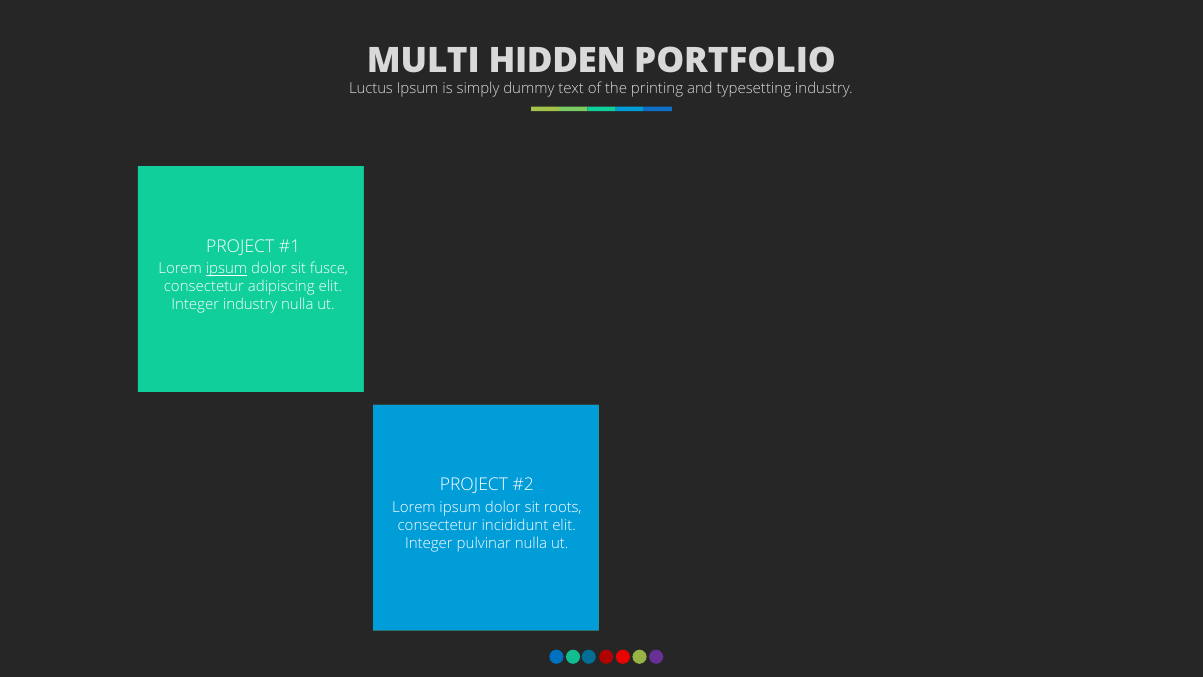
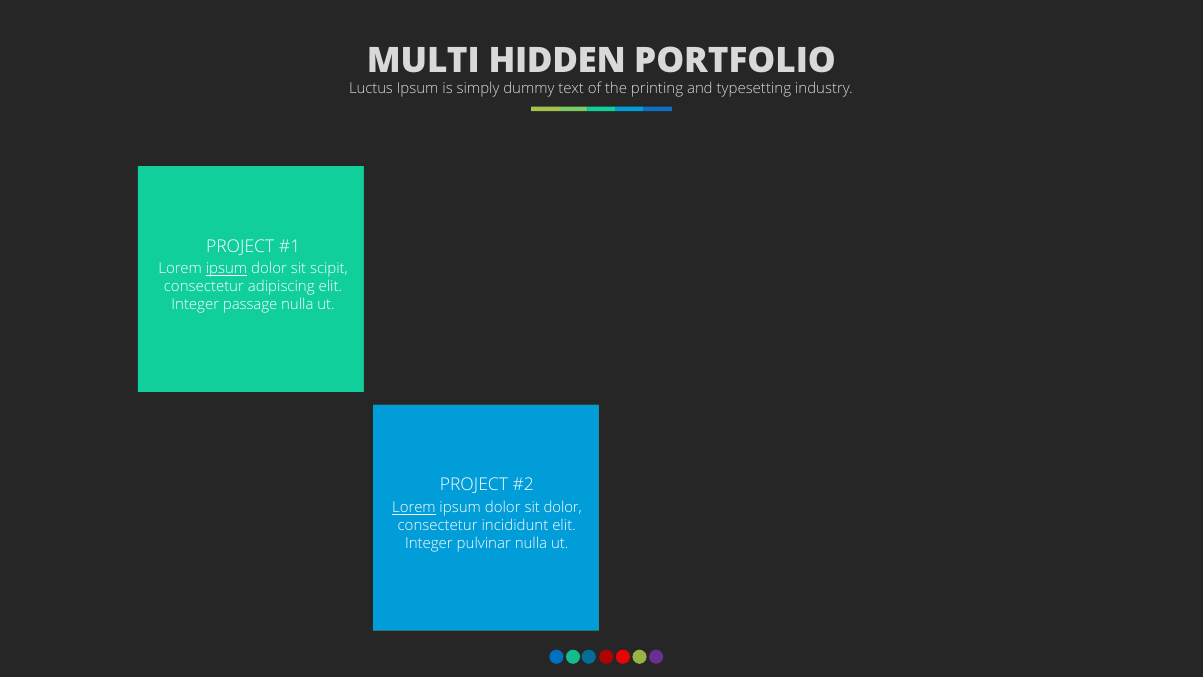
fusce: fusce -> scipit (329, 269)
Integer industry: industry -> passage (250, 305)
Lorem underline: none -> present (414, 507)
sit roots: roots -> dolor (563, 507)
